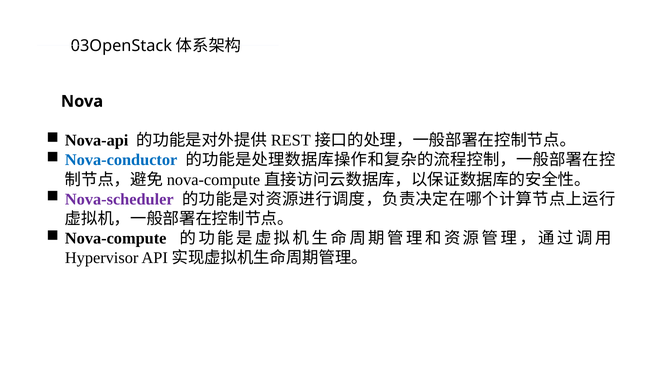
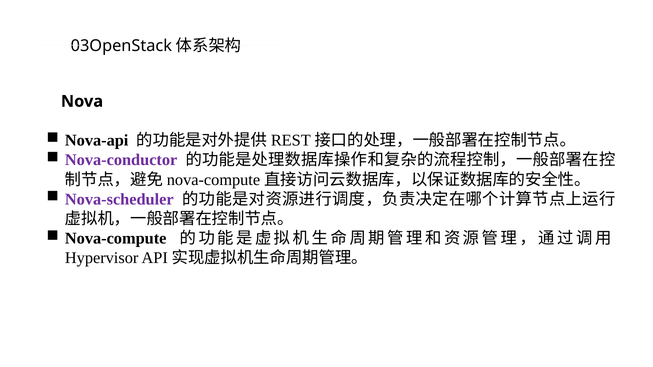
Nova-conductor colour: blue -> purple (121, 160)
